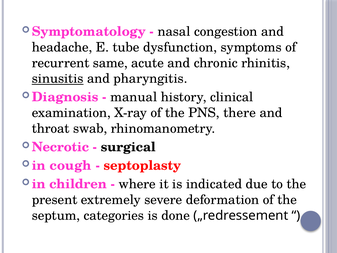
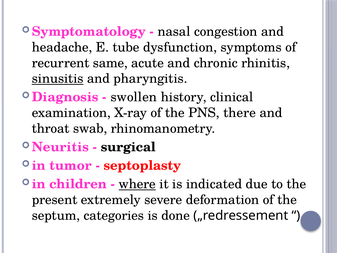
manual: manual -> swollen (134, 97)
Necrotic: Necrotic -> Neuritis (60, 147)
cough: cough -> tumor (71, 165)
where underline: none -> present (137, 184)
